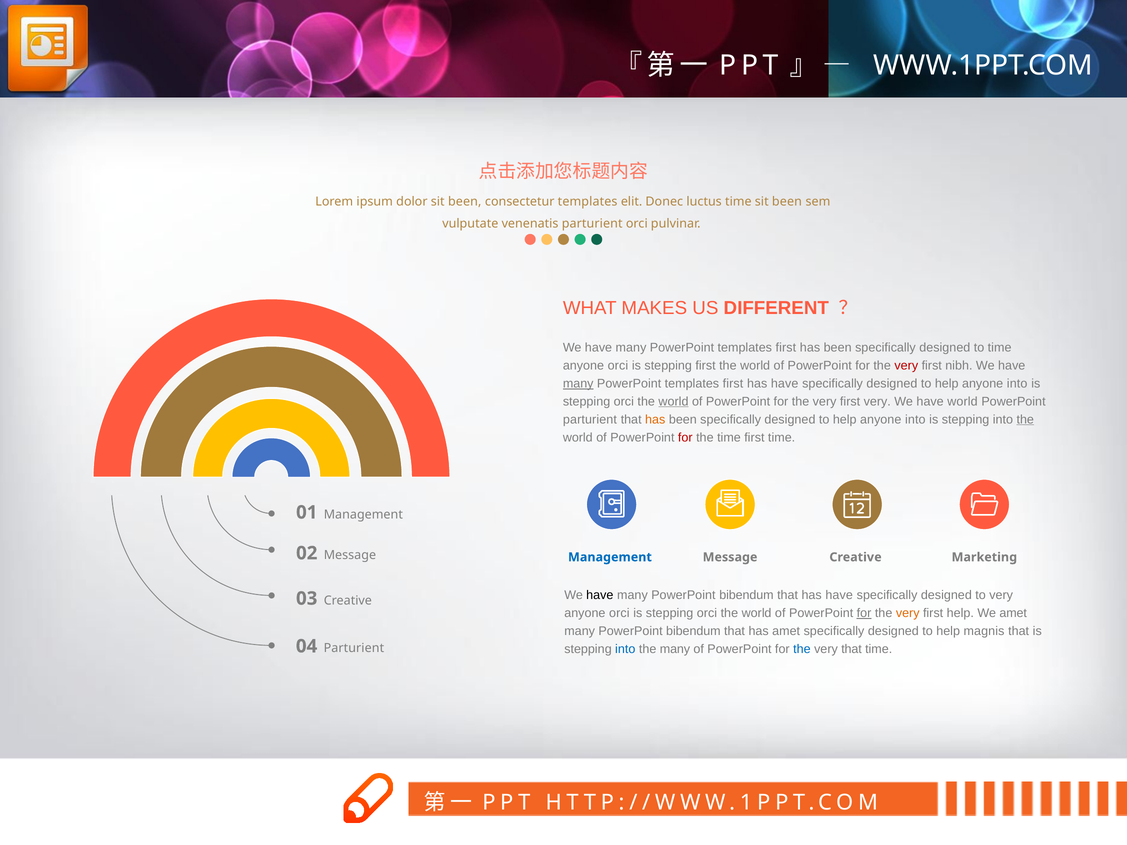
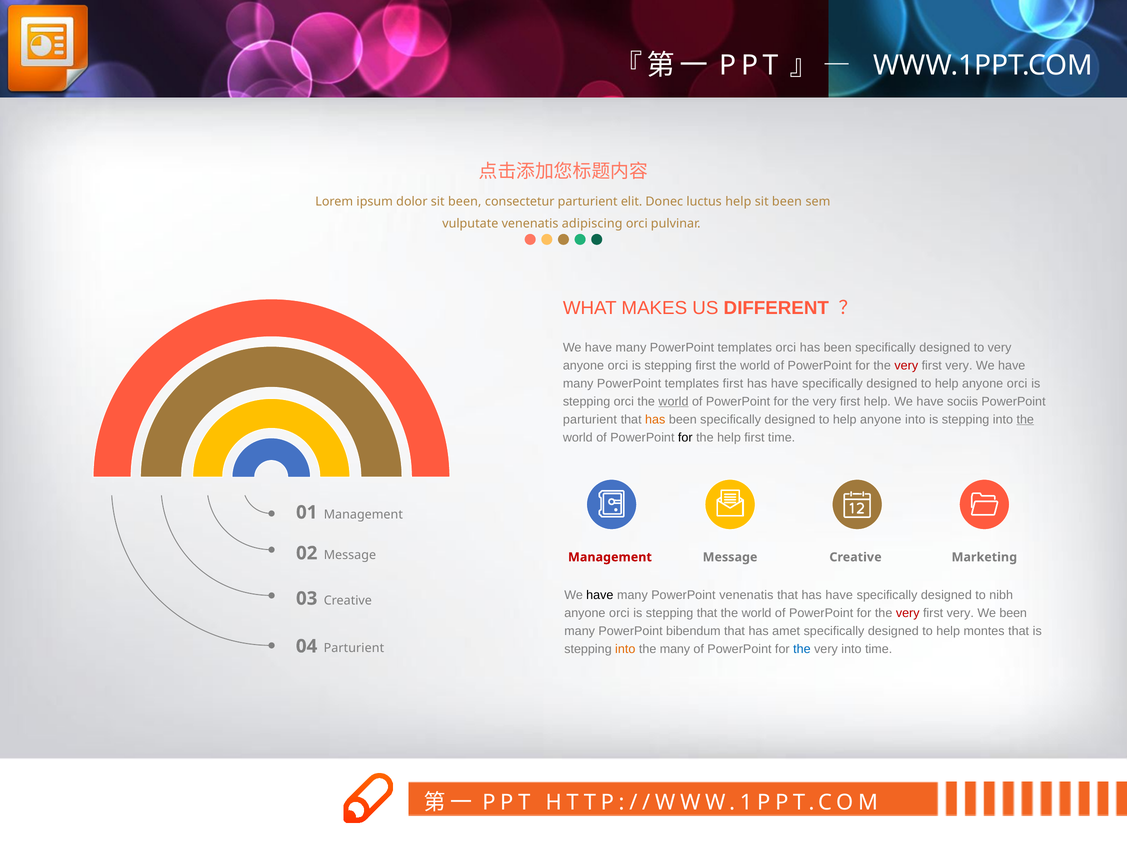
consectetur templates: templates -> parturient (588, 201)
luctus time: time -> help (738, 201)
venenatis parturient: parturient -> adipiscing (592, 224)
first: first -> orci (786, 348)
to time: time -> very (1000, 348)
nibh: nibh -> very (959, 366)
many underline: present -> none (578, 384)
into: into -> orci (1017, 384)
first very: very -> help (877, 402)
have world: world -> sociis (963, 402)
for colour: red -> black (685, 438)
the time: time -> help (729, 438)
Management colour: blue -> red (610, 557)
bibendum: bibendum -> venenatis (746, 595)
to very: very -> nibh (1001, 595)
orci: orci -> that (707, 613)
for underline: present -> none (864, 613)
very colour: orange -> red (908, 613)
help: help -> very (960, 613)
We amet: amet -> been (1013, 613)
magnis: magnis -> montes (984, 631)
into colour: blue -> orange (625, 649)
very that: that -> into (851, 649)
